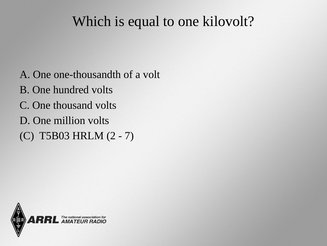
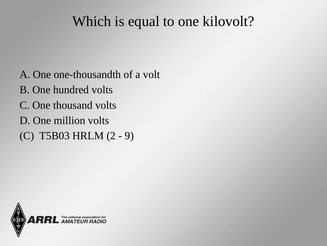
7: 7 -> 9 (129, 135)
